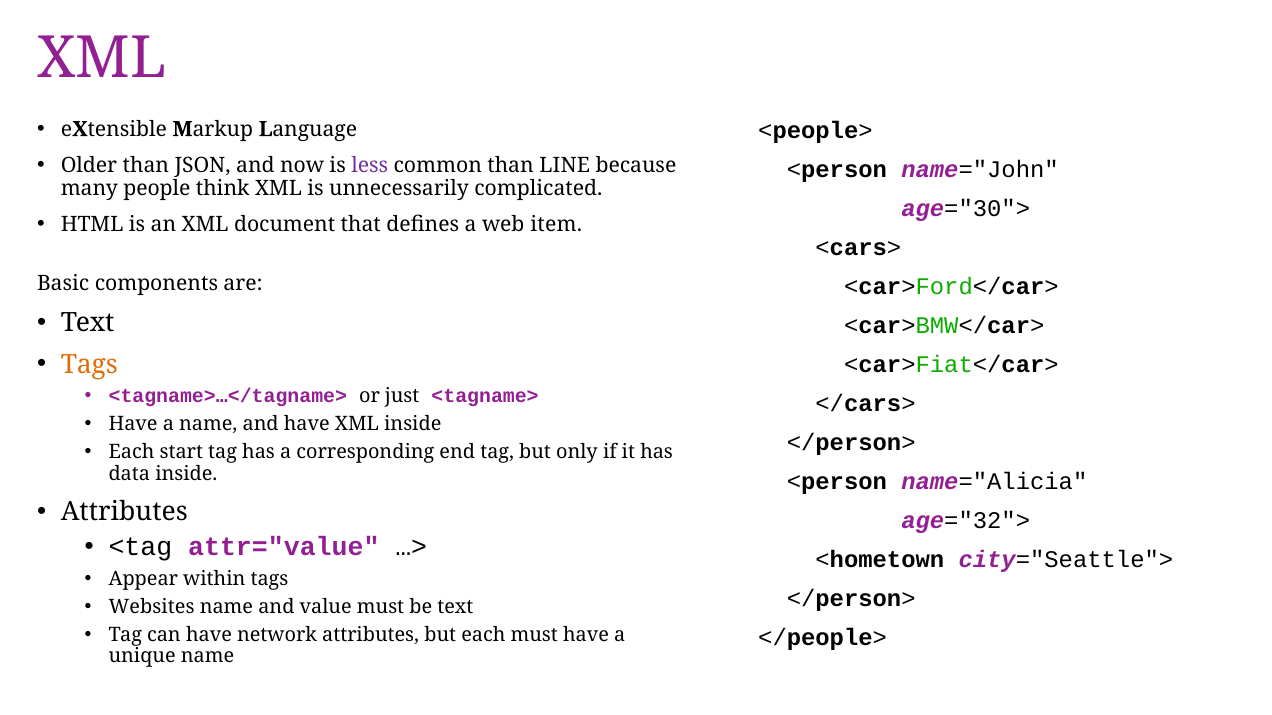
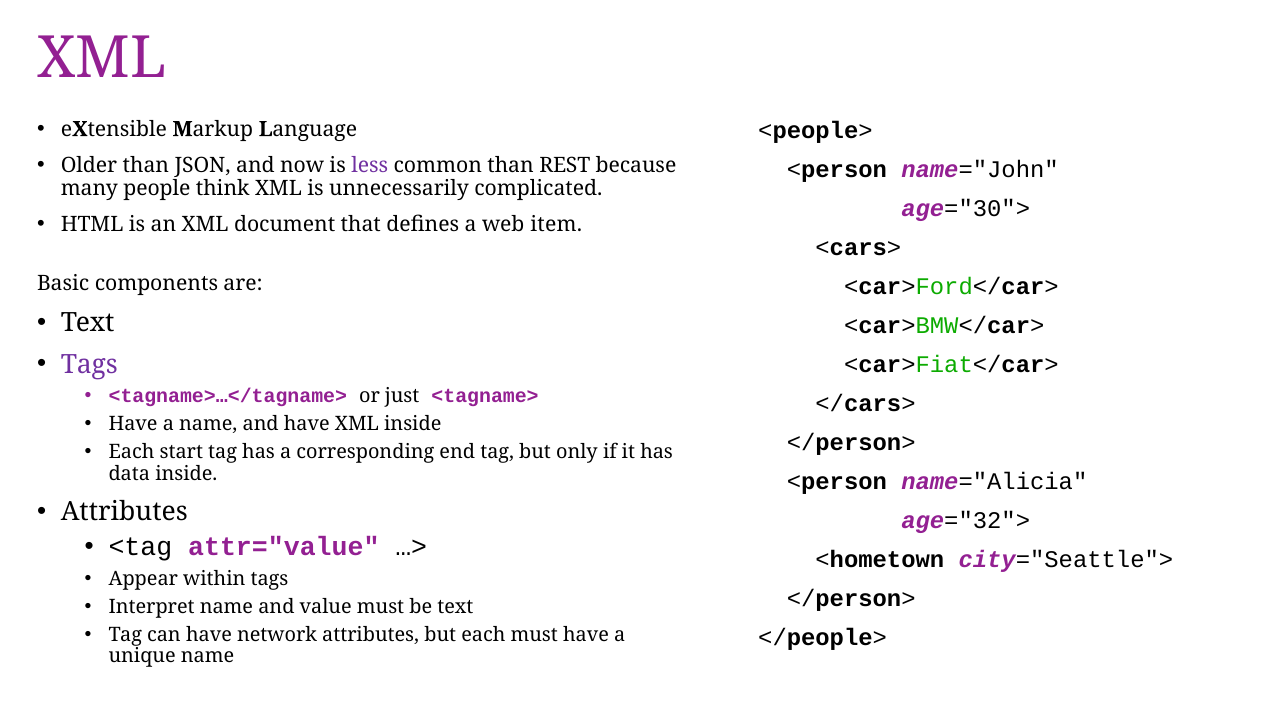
LINE: LINE -> REST (565, 165)
Tags colour: orange -> purple (89, 365)
Websites: Websites -> Interpret (152, 607)
